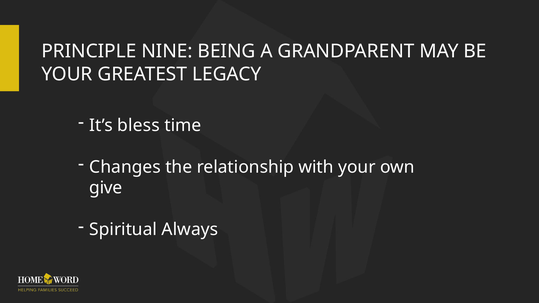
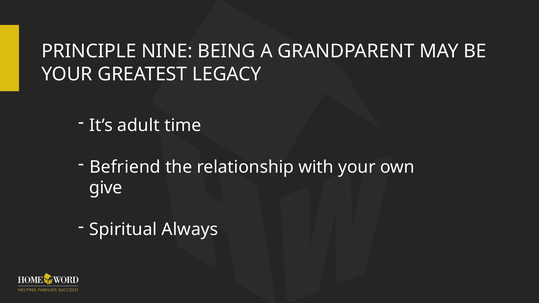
bless: bless -> adult (139, 125)
Changes: Changes -> Befriend (125, 167)
